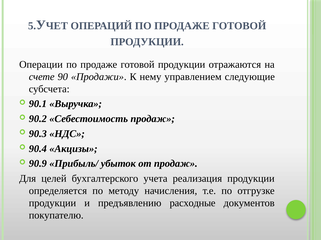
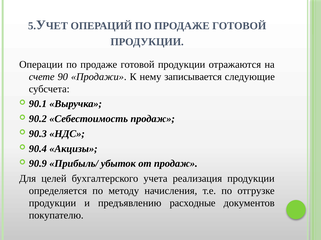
управлением: управлением -> записывается (193, 77)
